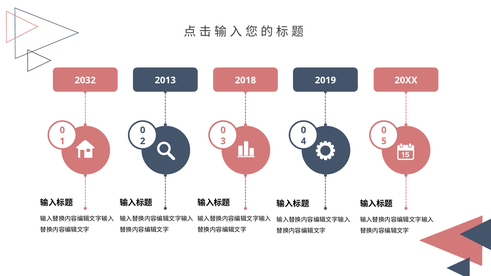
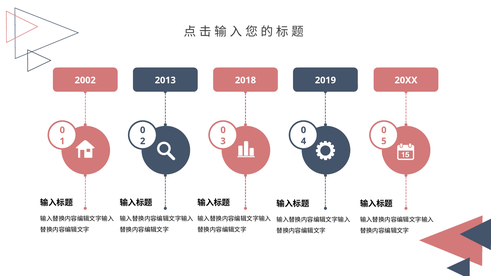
2032: 2032 -> 2002 (85, 80)
